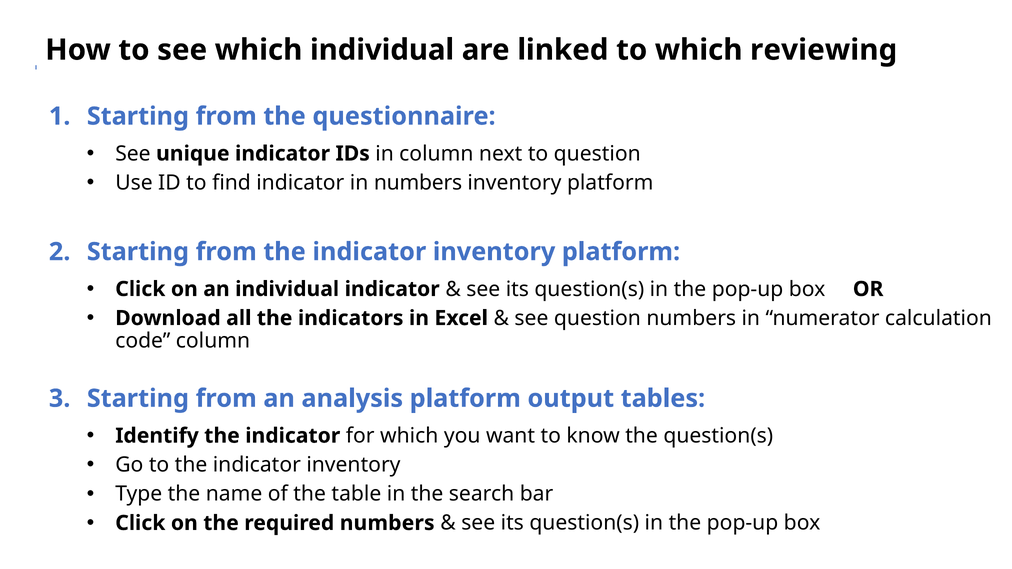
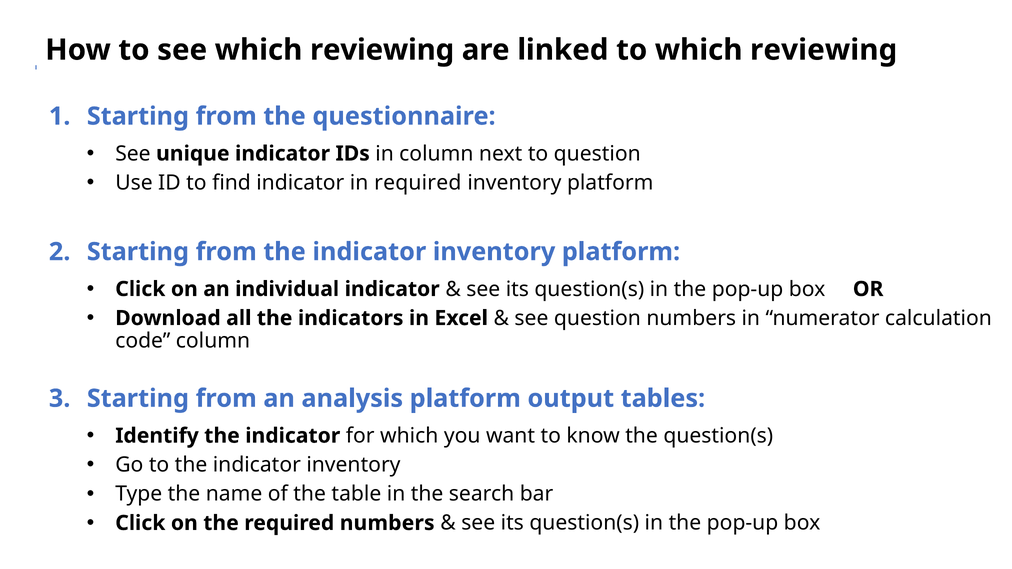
see which individual: individual -> reviewing (382, 50)
in numbers: numbers -> required (418, 183)
